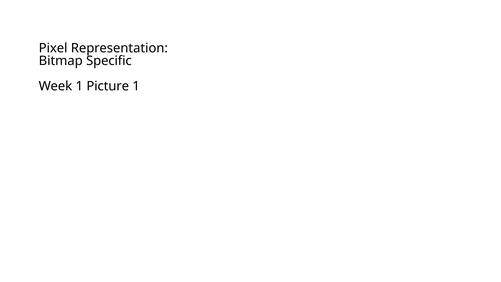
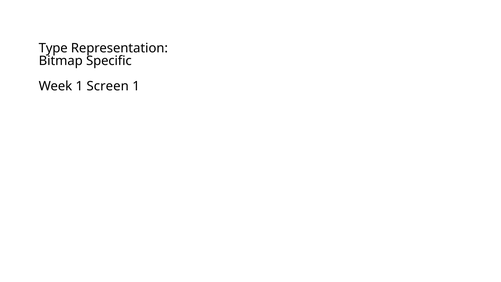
Pixel: Pixel -> Type (53, 48)
Picture: Picture -> Screen (108, 86)
